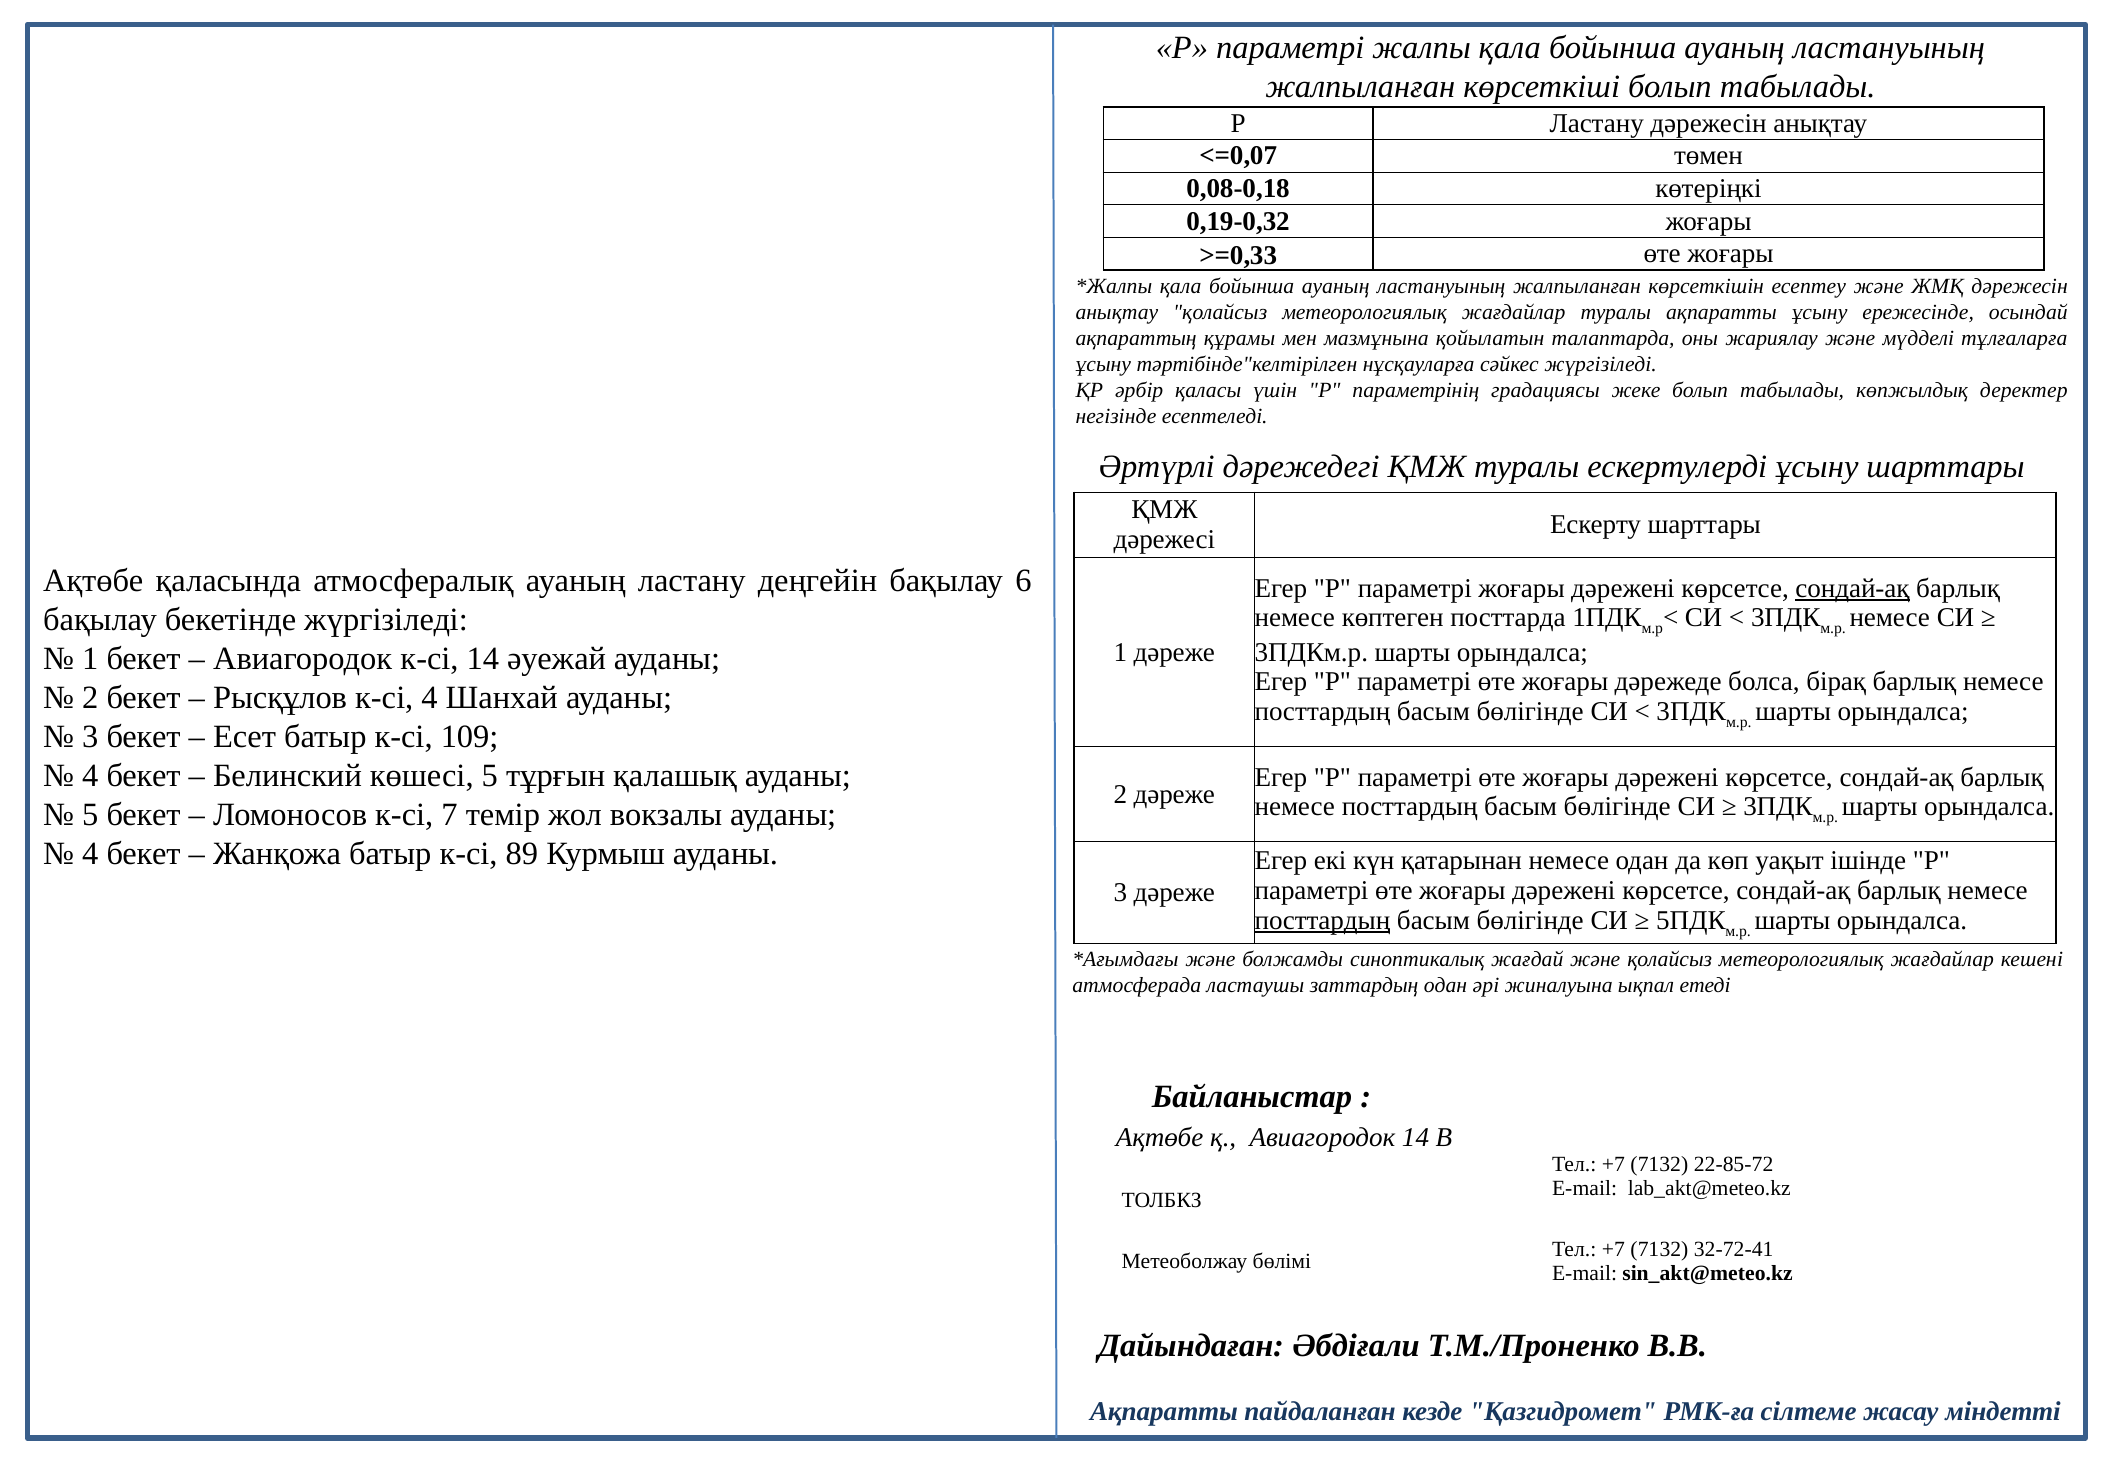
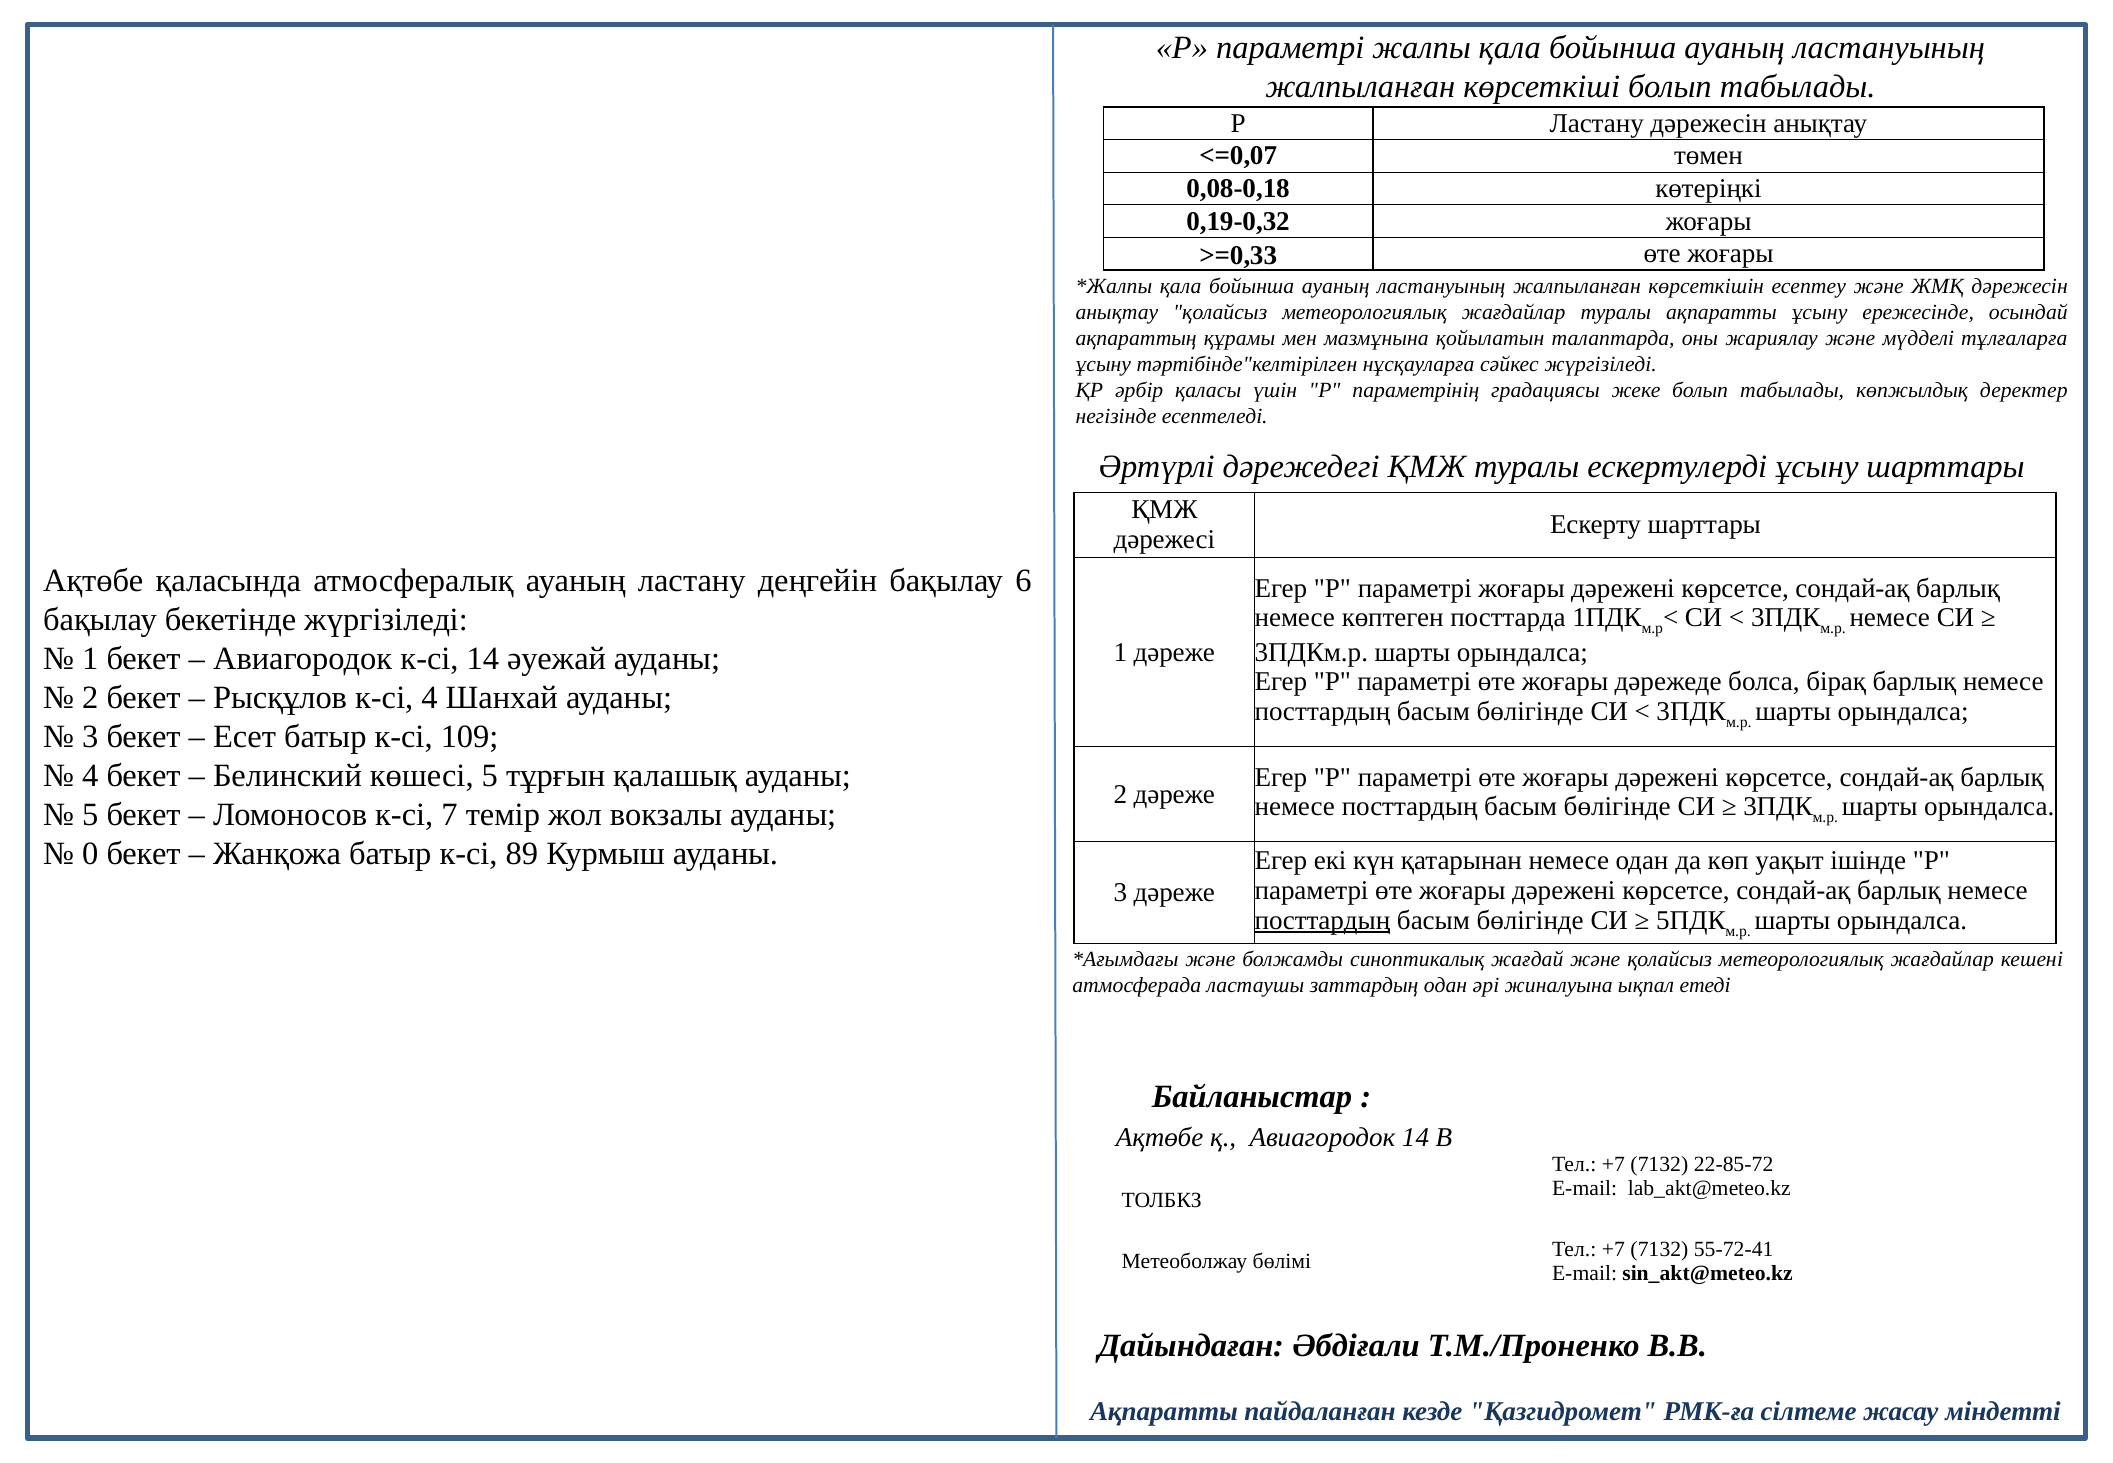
сондай-ақ underline: present -> none (1852, 588)
4: 4 -> 0 (90, 854)
32-72-41: 32-72-41 -> 55-72-41 (1734, 1249)
